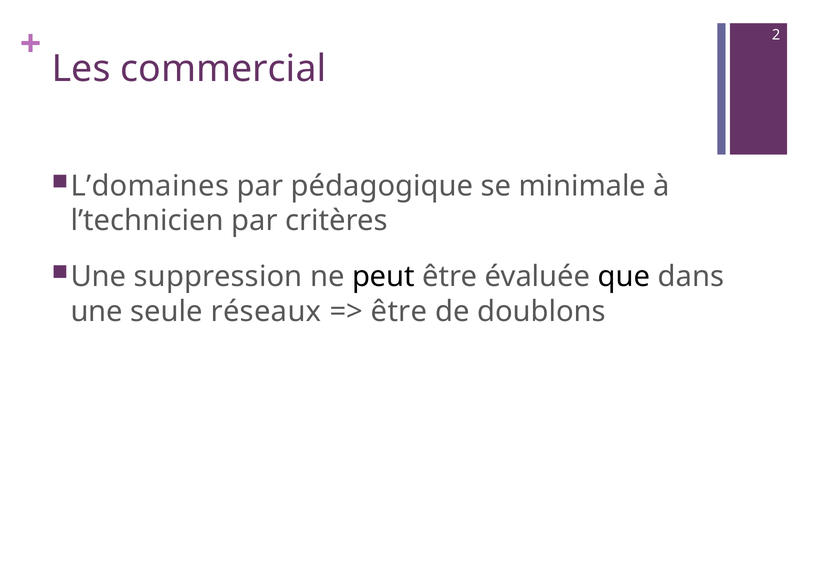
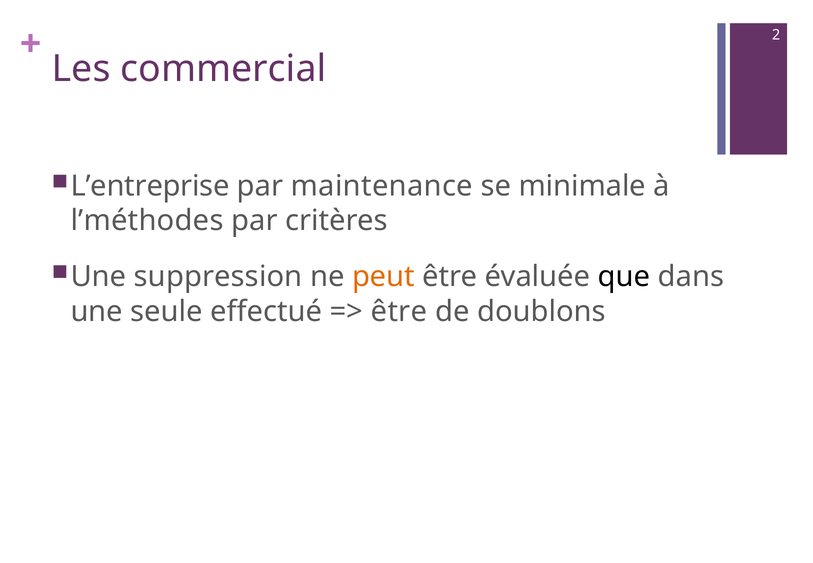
L’domaines: L’domaines -> L’entreprise (150, 186)
pédagogique: pédagogique -> maintenance (382, 186)
l’technicien: l’technicien -> l’méthodes (147, 221)
peut colour: black -> orange (384, 277)
réseaux: réseaux -> effectué (266, 312)
